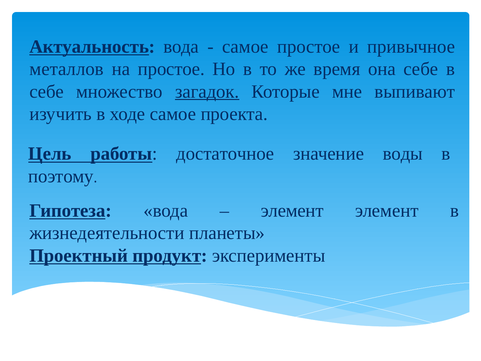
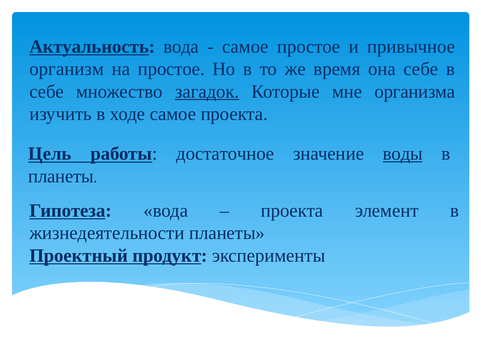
металлов: металлов -> организм (67, 69)
выпивают: выпивают -> организма (415, 91)
воды underline: none -> present (403, 154)
поэтому: поэтому -> планеты (61, 176)
элемент: элемент -> проекта (292, 210)
